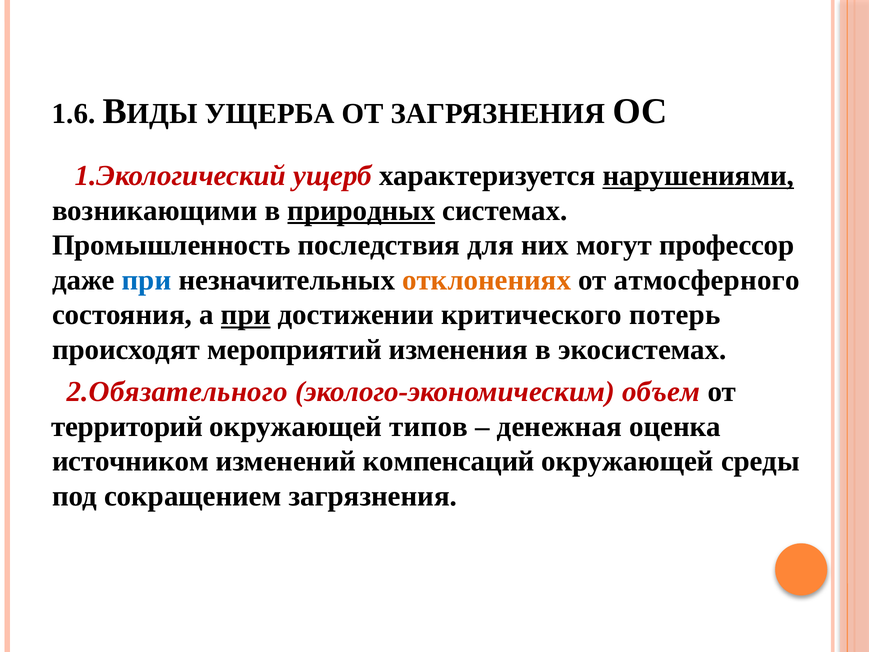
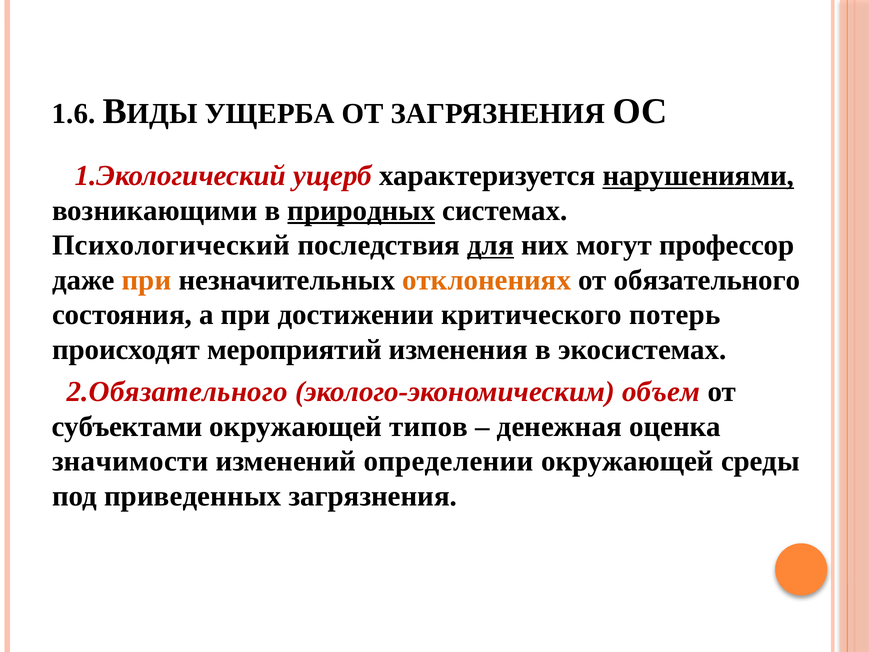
Промышленность: Промышленность -> Психологический (171, 245)
для underline: none -> present (491, 245)
при colour: blue -> orange (147, 280)
атмосферного: атмосферного -> обязательного (707, 280)
при underline: present -> none (246, 315)
территорий: территорий -> субъектами (127, 426)
источником: источником -> значимости (130, 461)
компенсаций: компенсаций -> определении (449, 461)
сокращением: сокращением -> приведенных (193, 496)
